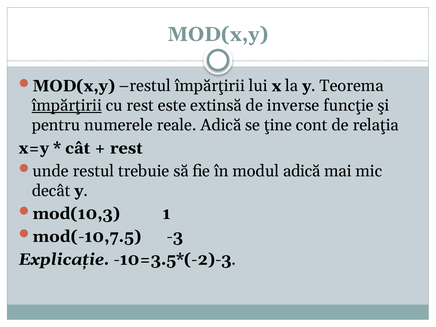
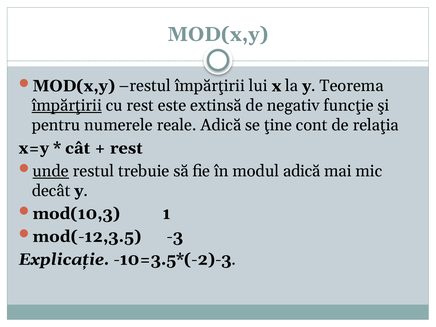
inverse: inverse -> negativ (293, 106)
unde underline: none -> present (51, 171)
mod(-10,7.5: mod(-10,7.5 -> mod(-12,3.5 (87, 236)
